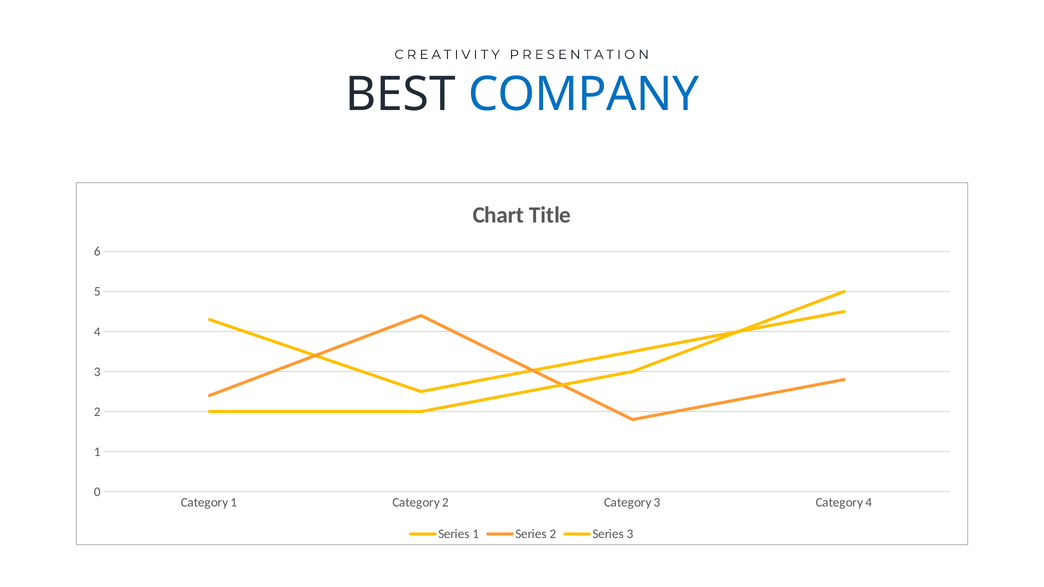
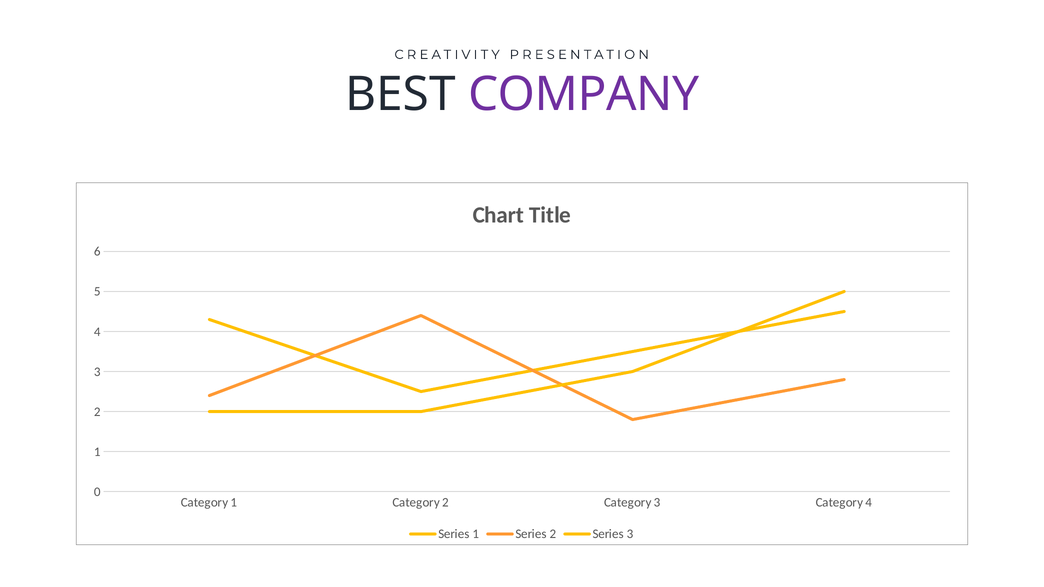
COMPANY colour: blue -> purple (584, 95)
